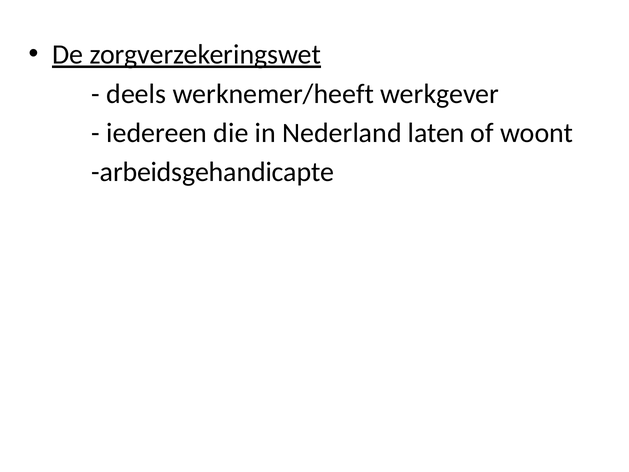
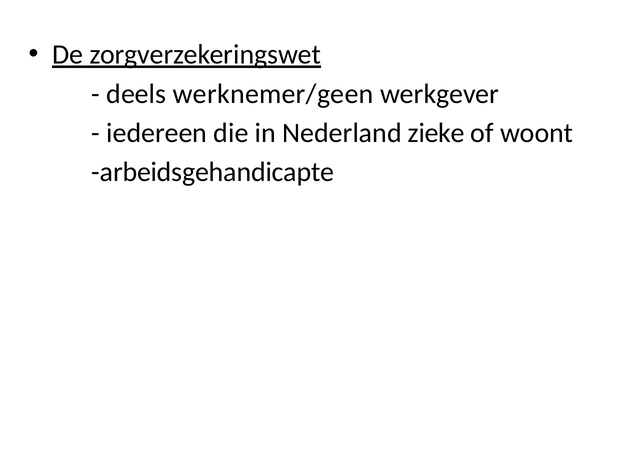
werknemer/heeft: werknemer/heeft -> werknemer/geen (273, 94)
laten: laten -> zieke (436, 133)
